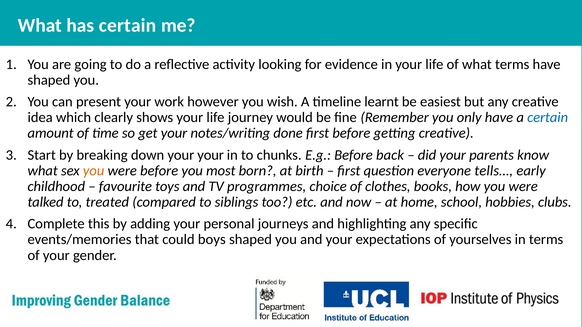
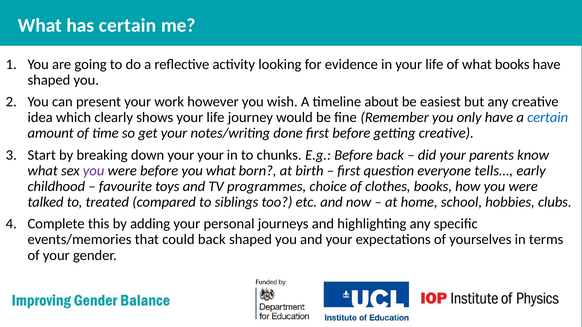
what terms: terms -> books (512, 64)
learnt: learnt -> about (382, 102)
you colour: orange -> purple (94, 171)
you most: most -> what (221, 171)
could boys: boys -> back (212, 240)
